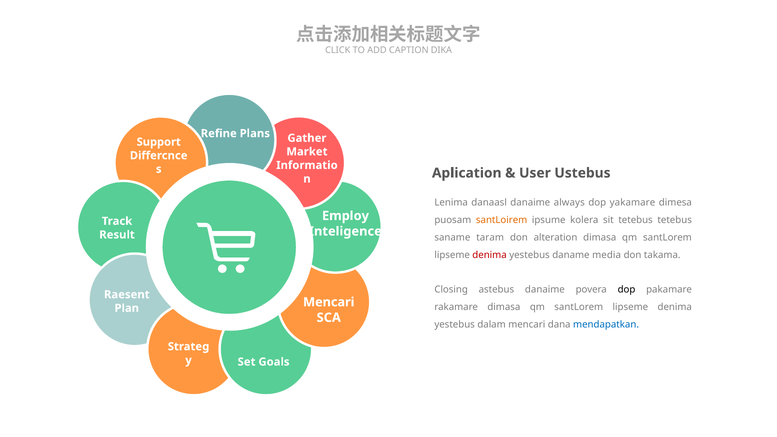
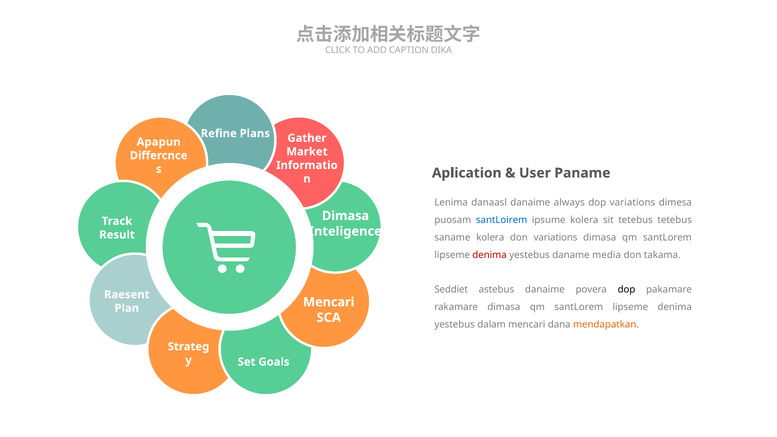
Support: Support -> Apapun (159, 142)
Ustebus: Ustebus -> Paname (582, 173)
dop yakamare: yakamare -> variations (632, 203)
Employ: Employ -> Dimasa (346, 216)
santLoirem colour: orange -> blue (502, 220)
saname taram: taram -> kolera (490, 237)
don alteration: alteration -> variations (556, 237)
Closing: Closing -> Seddiet (451, 290)
mendapatkan colour: blue -> orange (606, 325)
